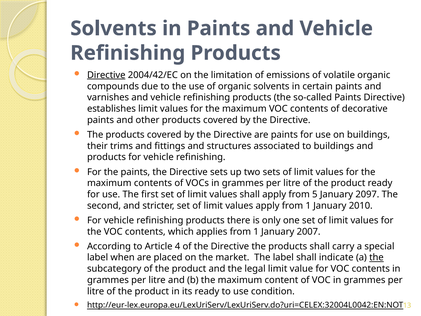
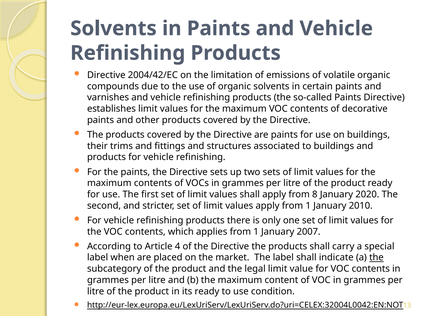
Directive underline: present -> none (106, 75)
5: 5 -> 8 (315, 194)
2097: 2097 -> 2020 (367, 194)
